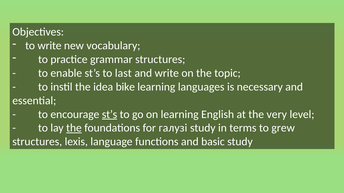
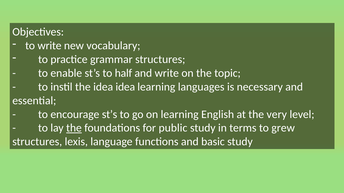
last: last -> half (123, 73)
idea bike: bike -> idea (125, 87)
st’s underline: present -> none (110, 115)
галузі: галузі -> public (173, 128)
